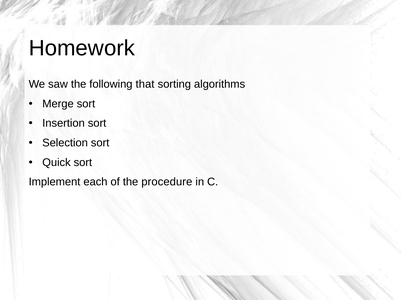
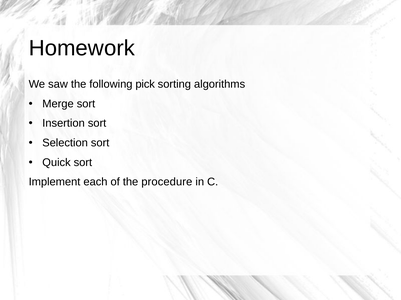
that: that -> pick (145, 84)
